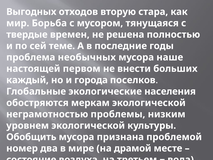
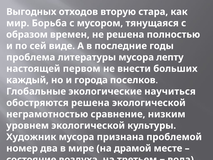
твердые: твердые -> образом (27, 35)
теме: теме -> виде (62, 46)
необычных: необычных -> литературы (87, 57)
наше: наше -> лепту (170, 57)
населения: населения -> научиться (170, 91)
обостряются меркам: меркам -> решена (90, 103)
проблемы: проблемы -> сравнение (118, 114)
Обобщить: Обобщить -> Художник (31, 137)
